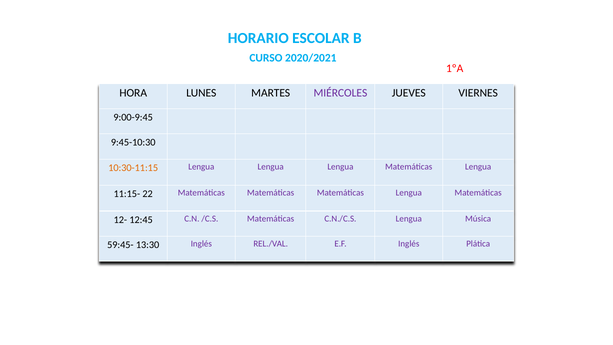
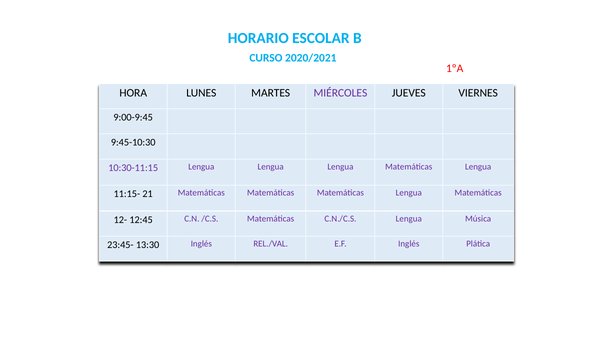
10:30-11:15 colour: orange -> purple (133, 168)
22: 22 -> 21 (148, 194)
59:45-: 59:45- -> 23:45- (120, 245)
